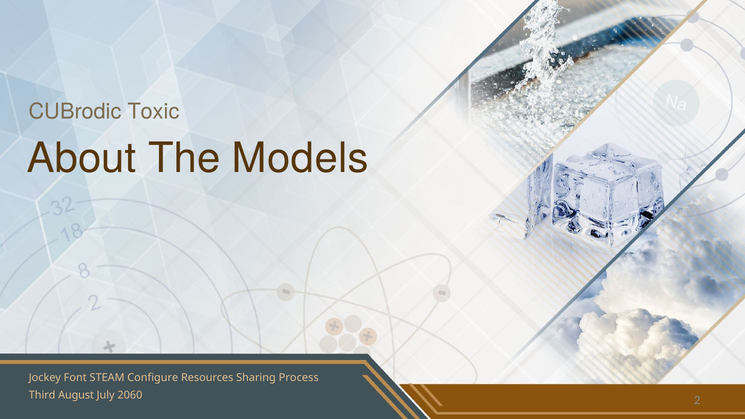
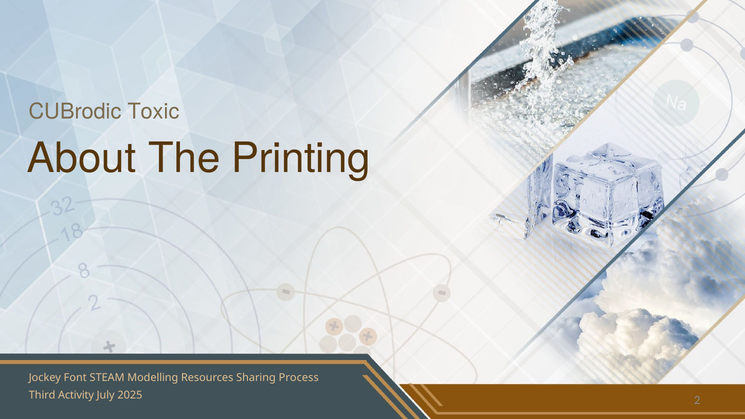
Models: Models -> Printing (301, 158)
Configure: Configure -> Modelling (153, 378)
August: August -> Activity (76, 395)
2060: 2060 -> 2025 (130, 395)
